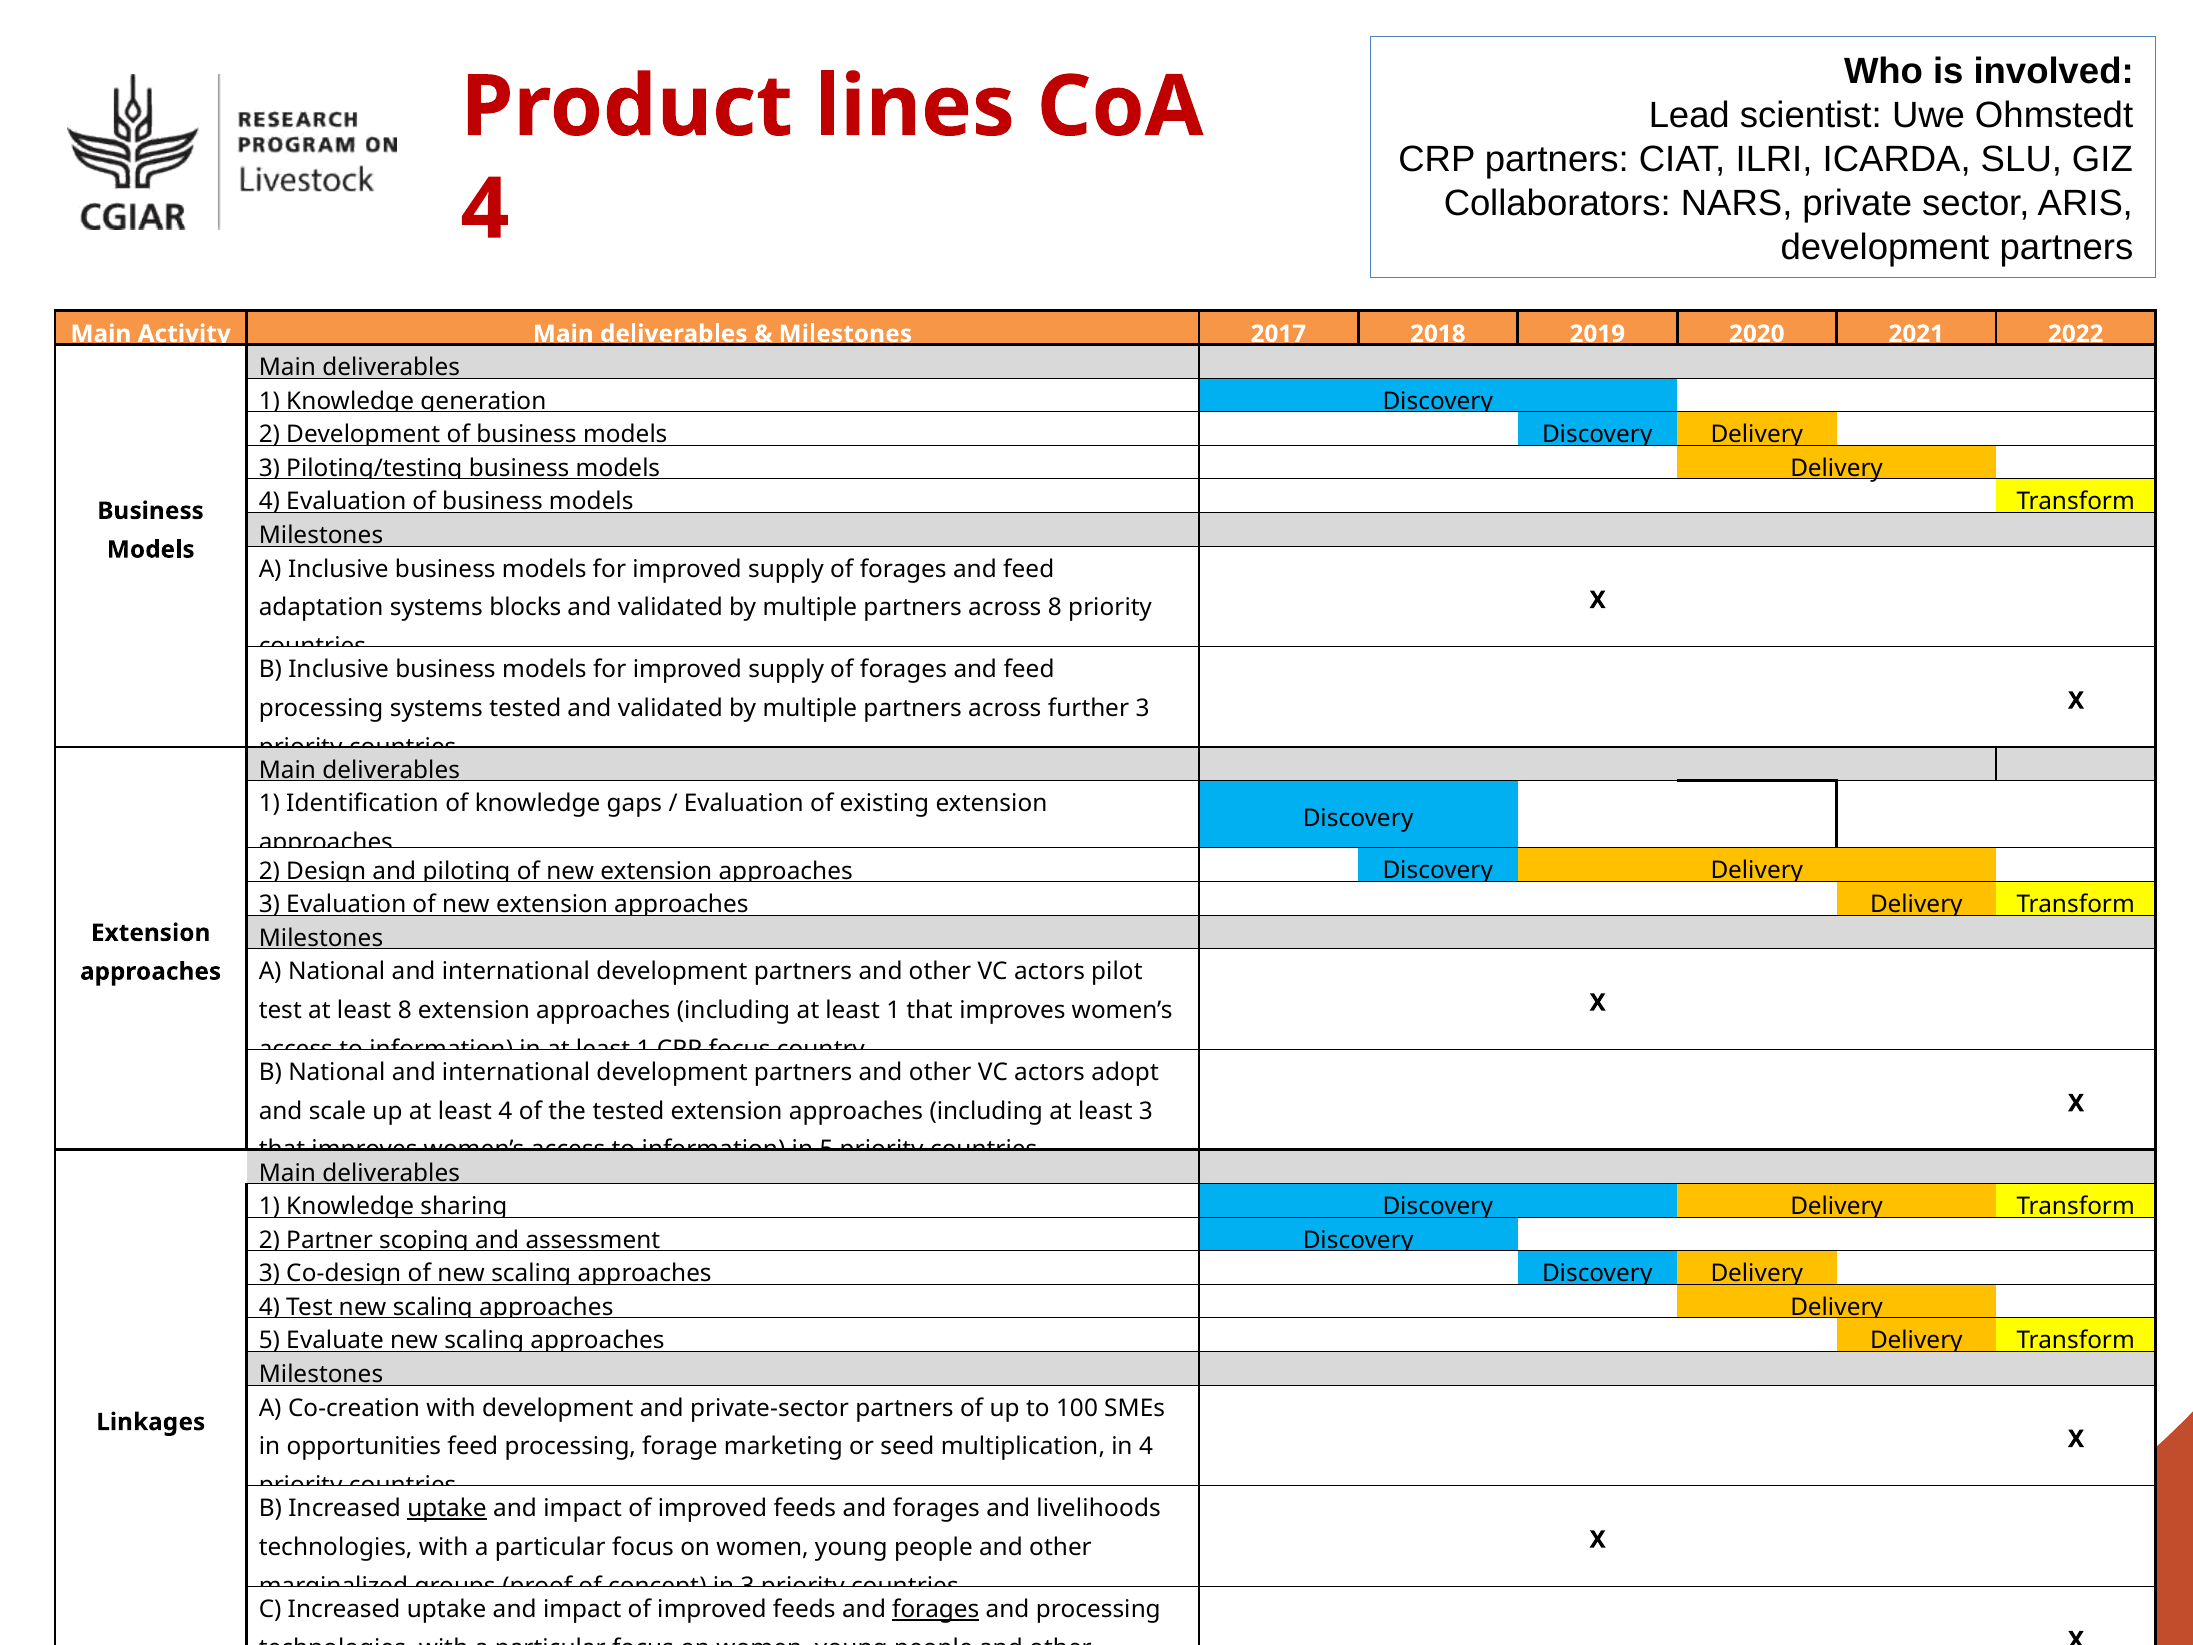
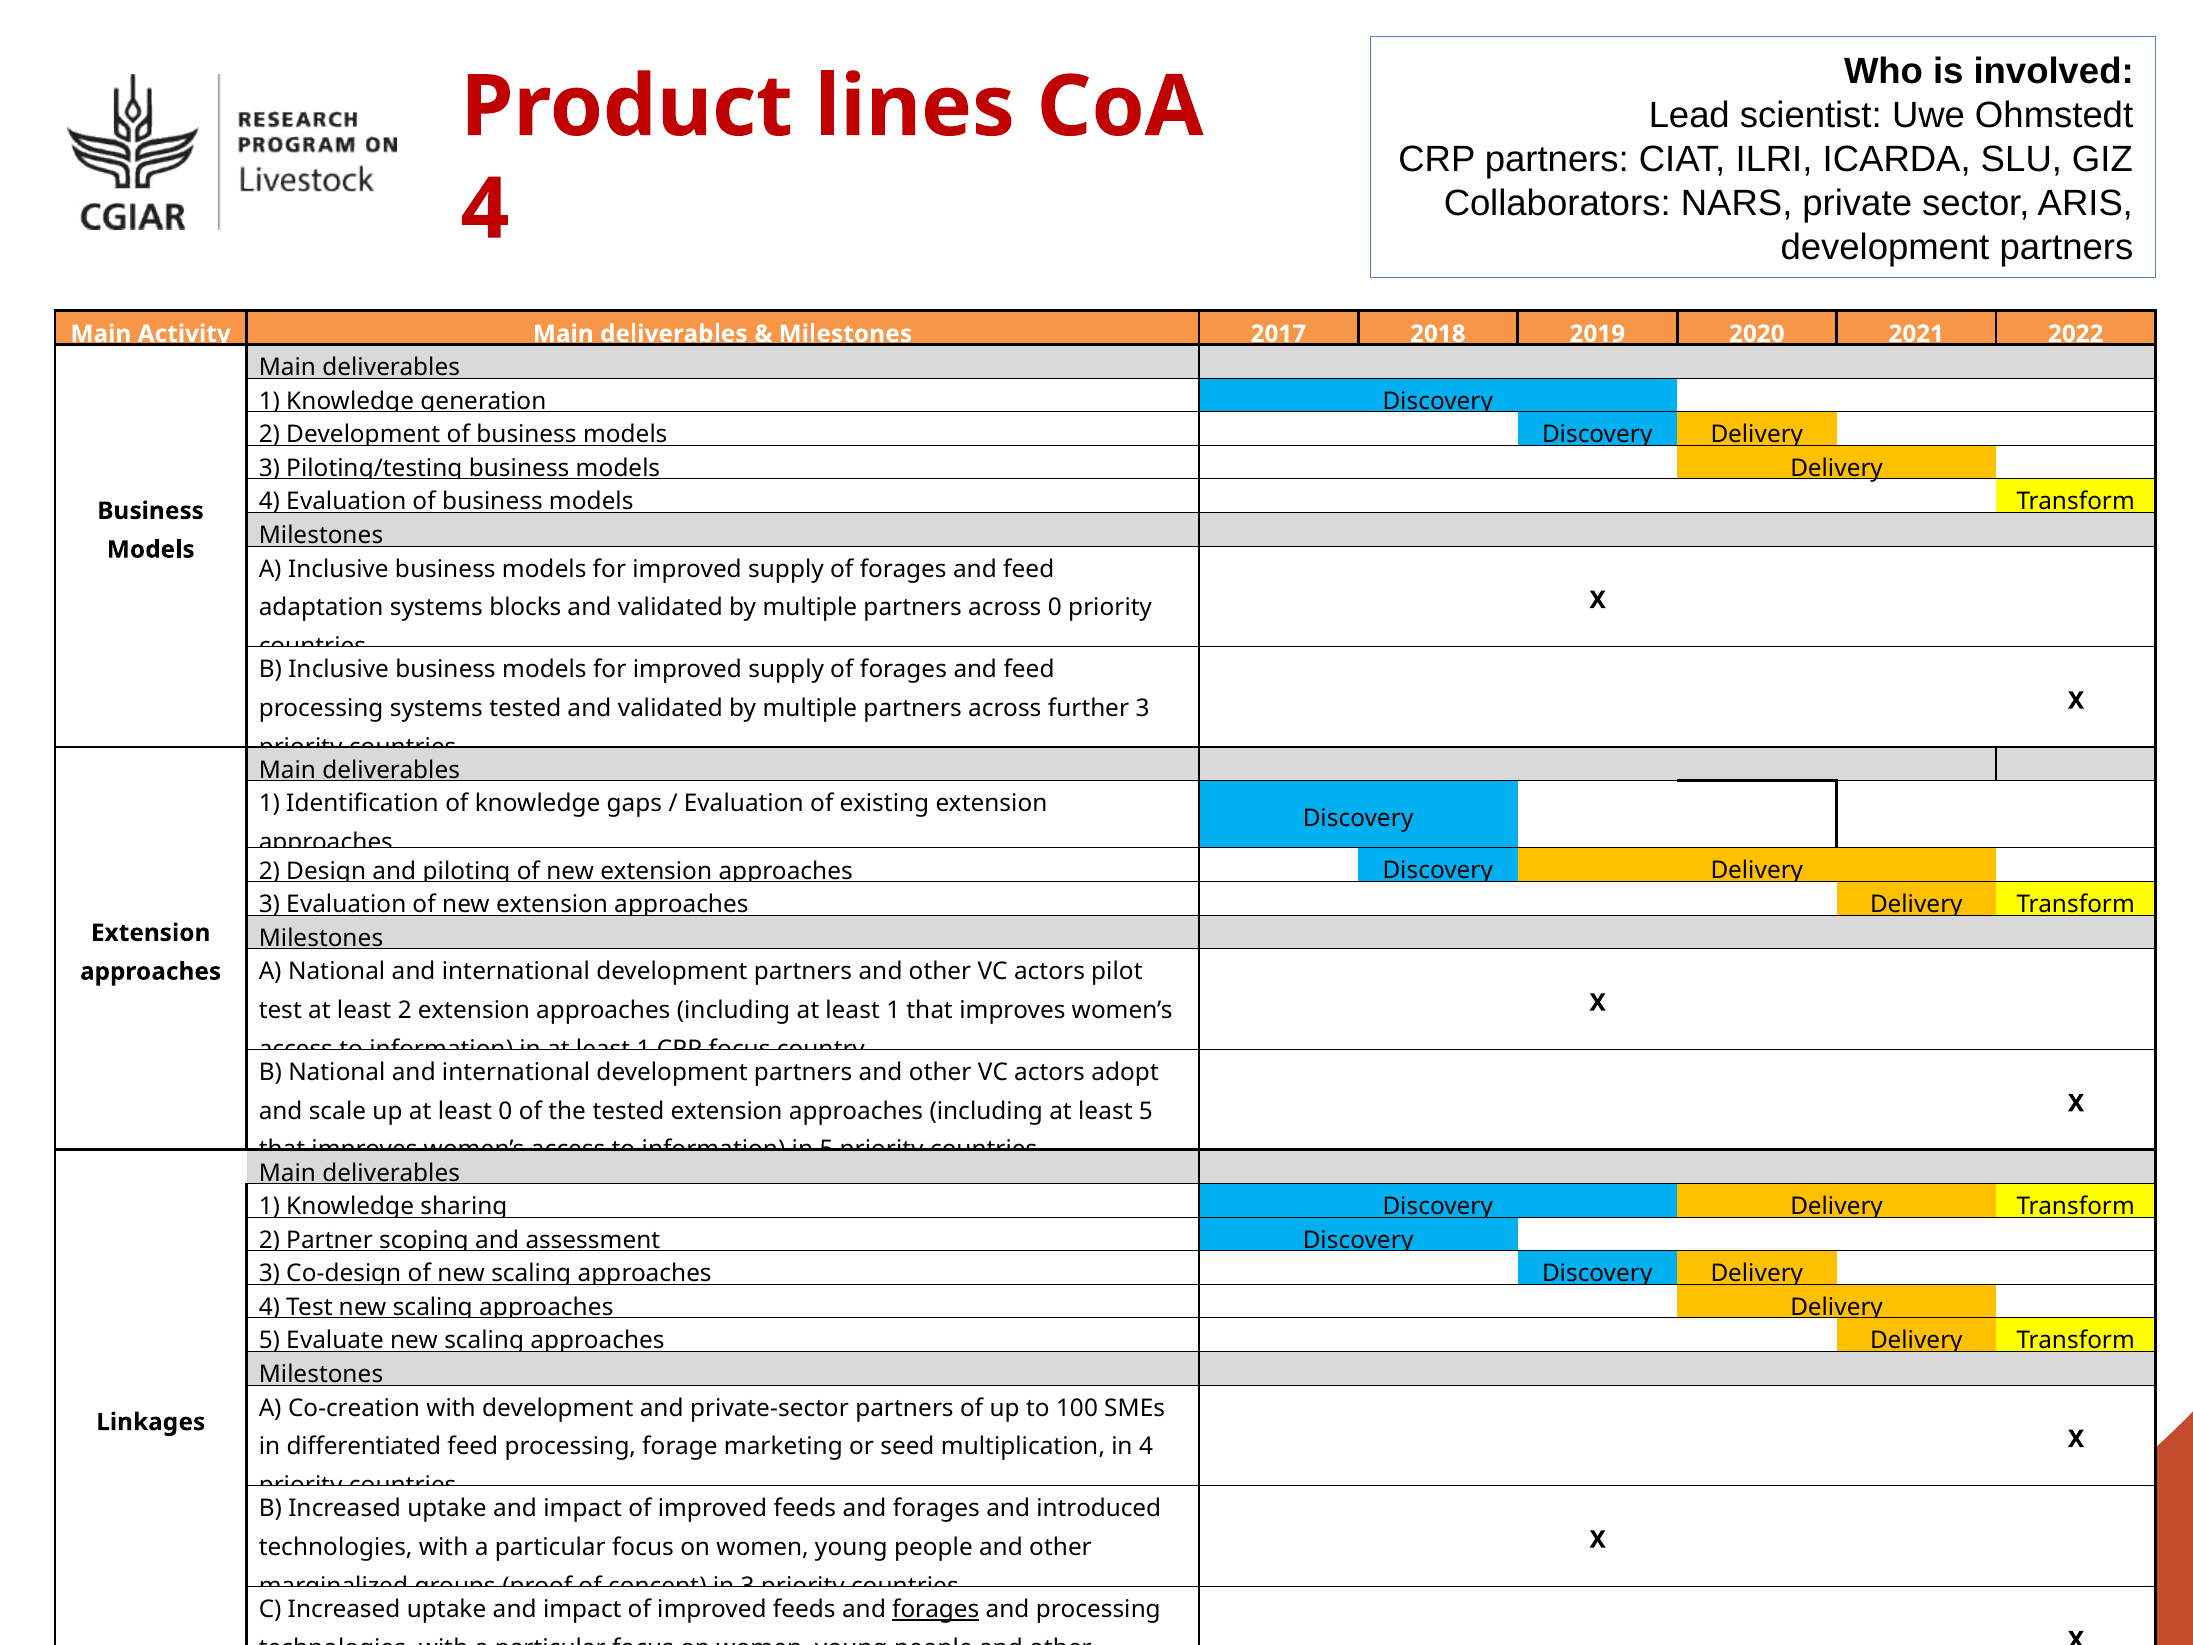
across 8: 8 -> 0 (1055, 608)
least 8: 8 -> 2 (405, 1010)
least 4: 4 -> 0 (505, 1111)
least 3: 3 -> 5 (1146, 1111)
opportunities: opportunities -> differentiated (364, 1447)
uptake underline: present -> none (447, 1509)
livelihoods: livelihoods -> introduced (1099, 1509)
